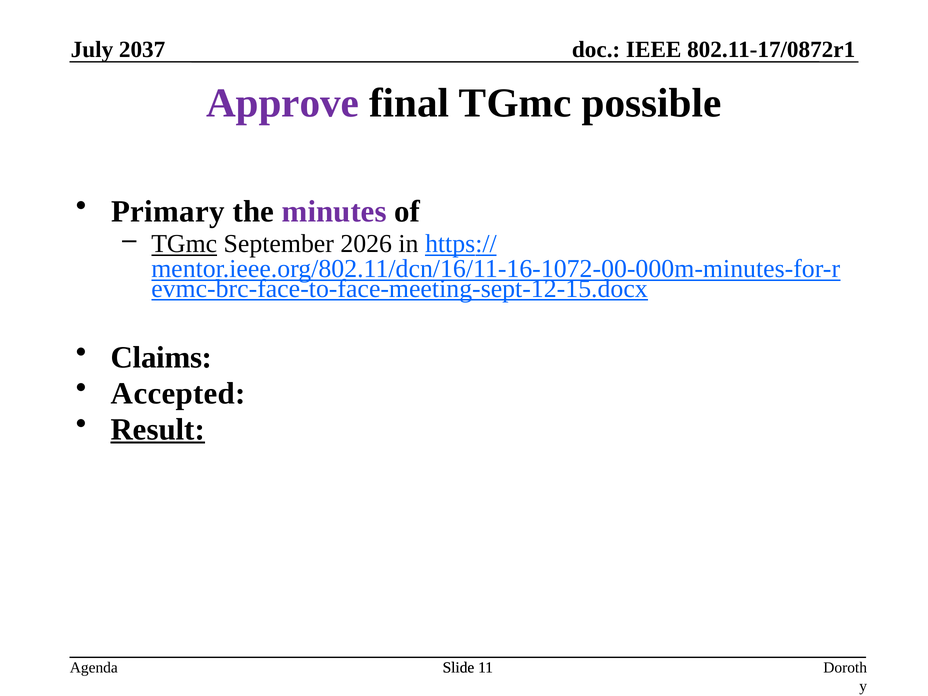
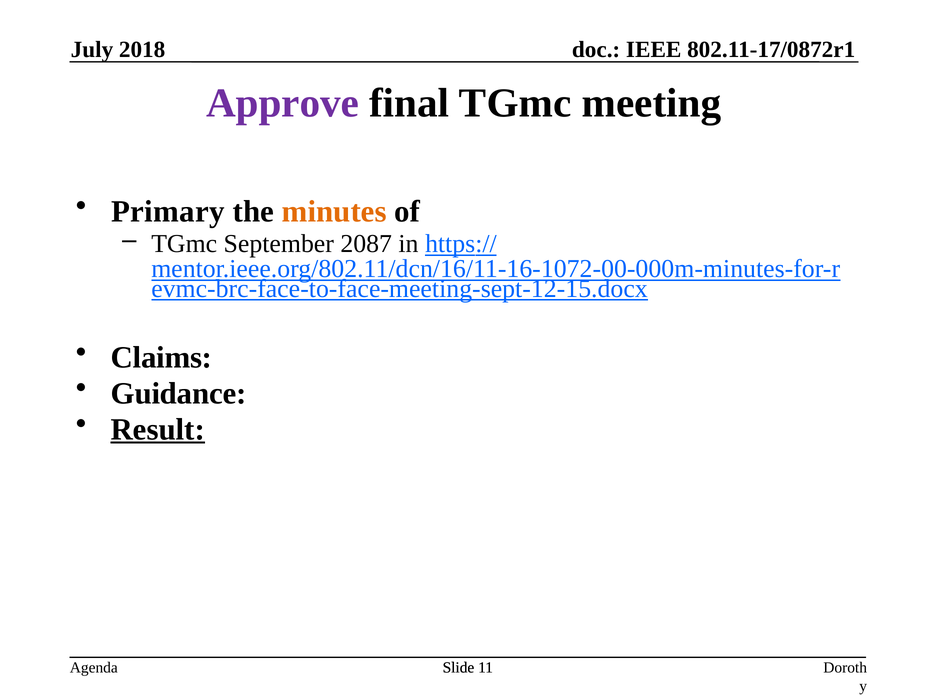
2037: 2037 -> 2018 (142, 50)
possible: possible -> meeting (652, 103)
minutes colour: purple -> orange (334, 211)
TGmc underline: present -> none (184, 244)
2026: 2026 -> 2087 (366, 244)
Accepted: Accepted -> Guidance (179, 393)
